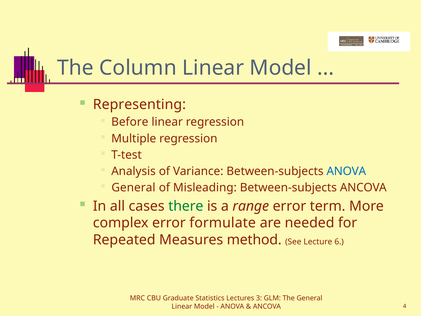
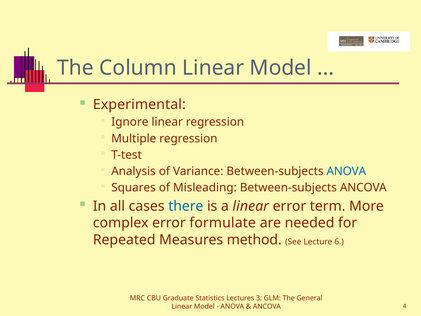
Representing: Representing -> Experimental (139, 104)
Before: Before -> Ignore (130, 122)
General: General -> Squares (134, 188)
there colour: green -> blue (186, 206)
a range: range -> linear (251, 206)
